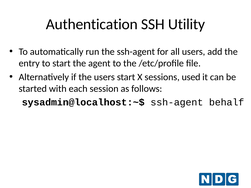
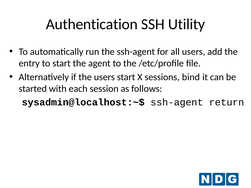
used: used -> bind (191, 77)
behalf: behalf -> return (227, 103)
